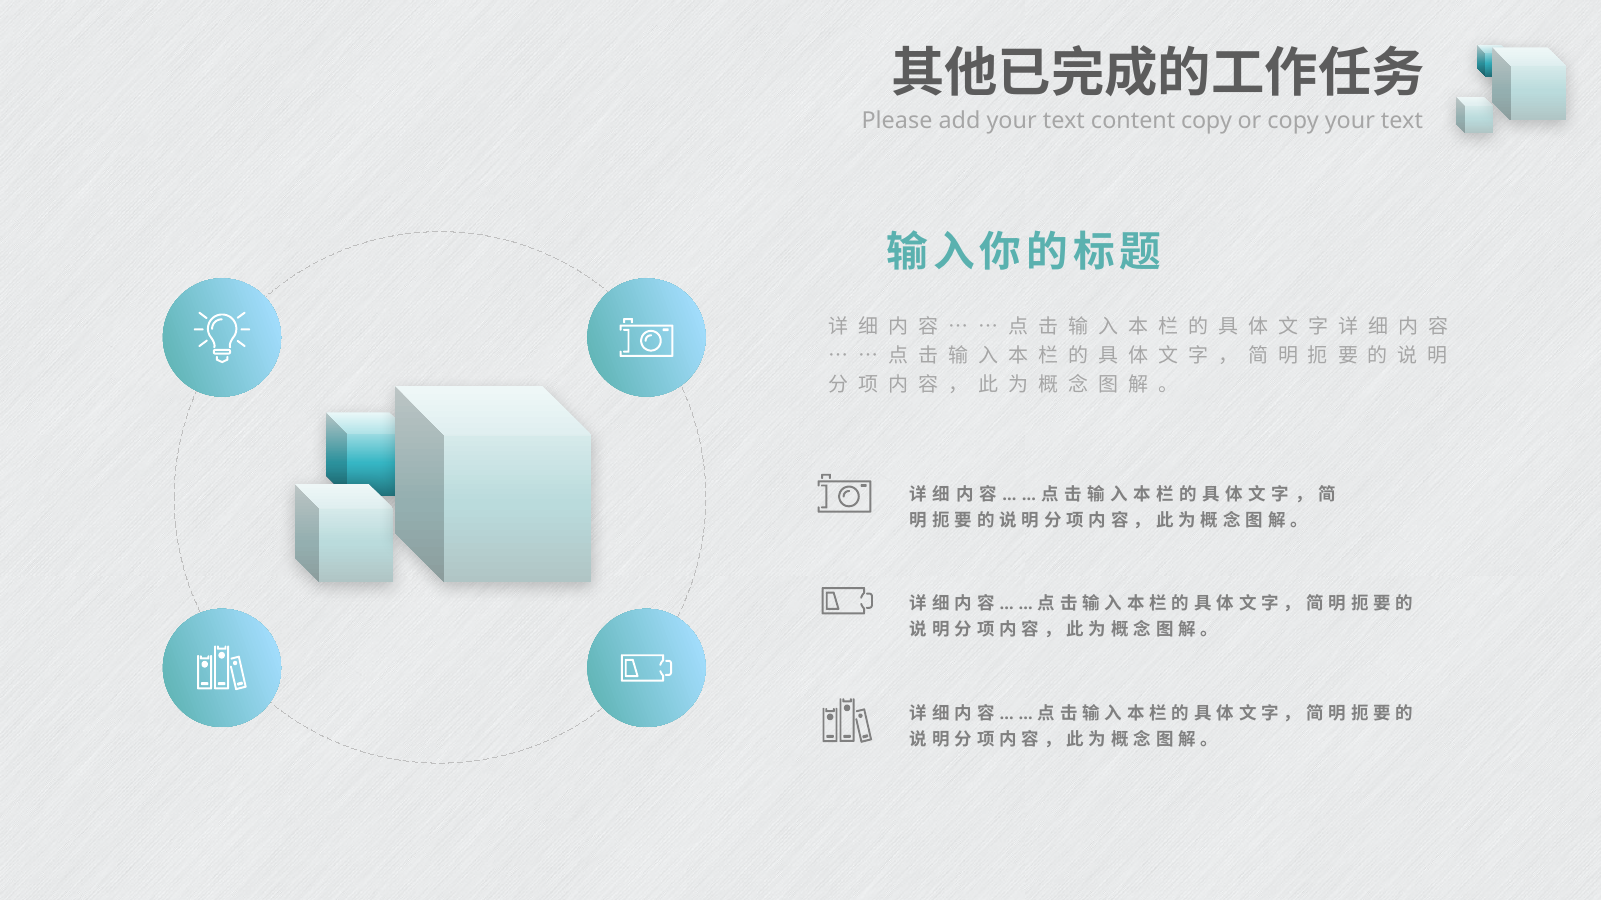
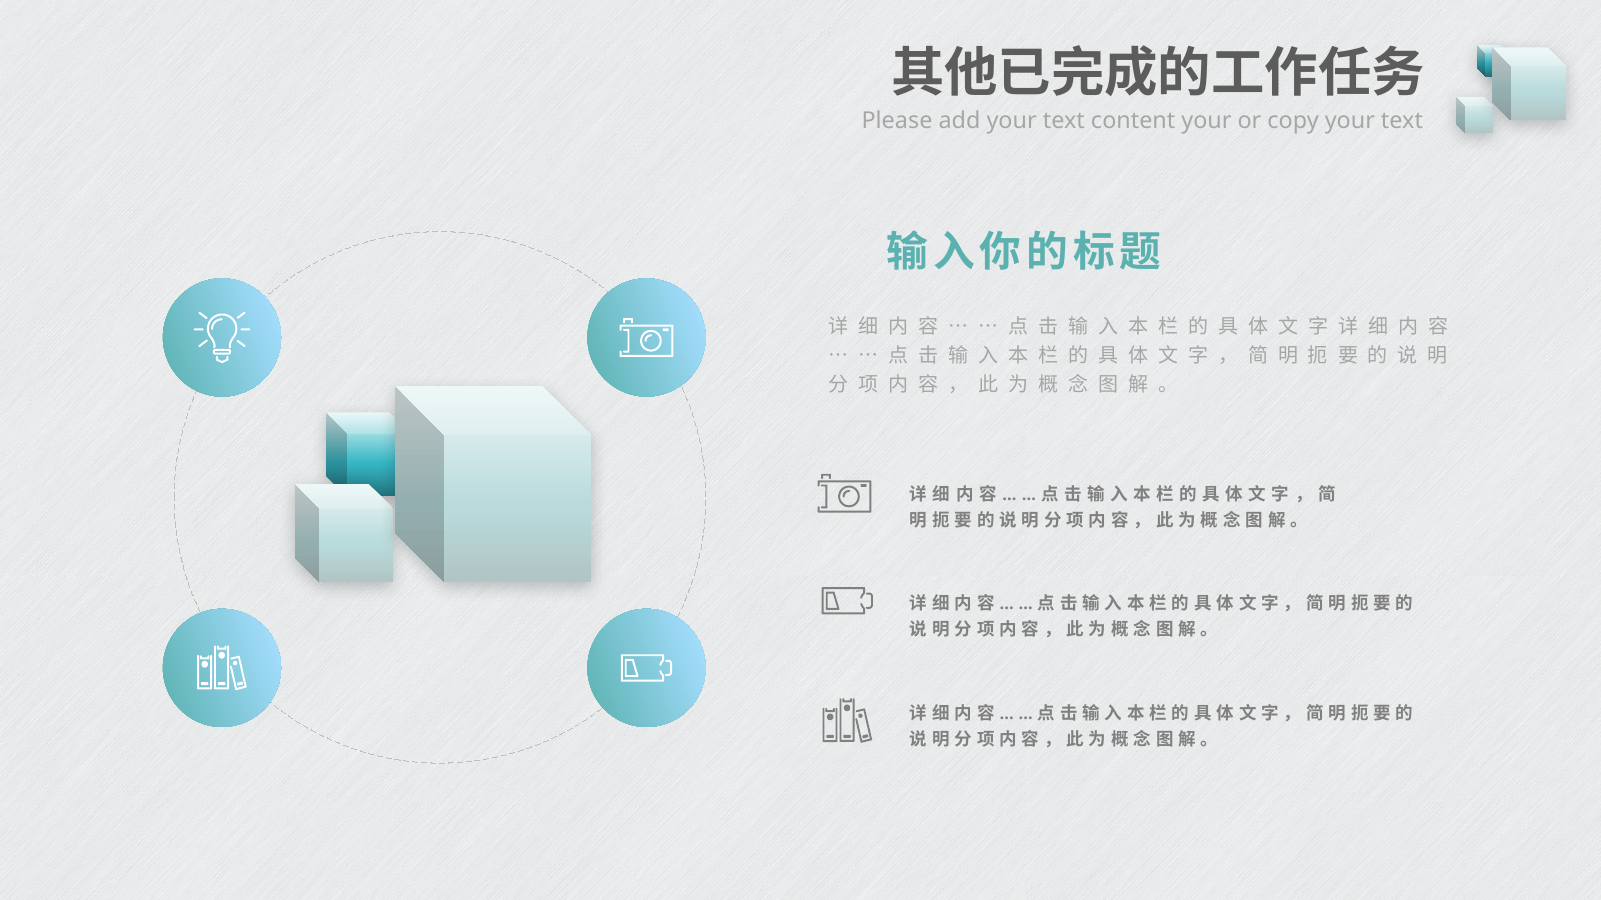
content copy: copy -> your (1206, 121)
